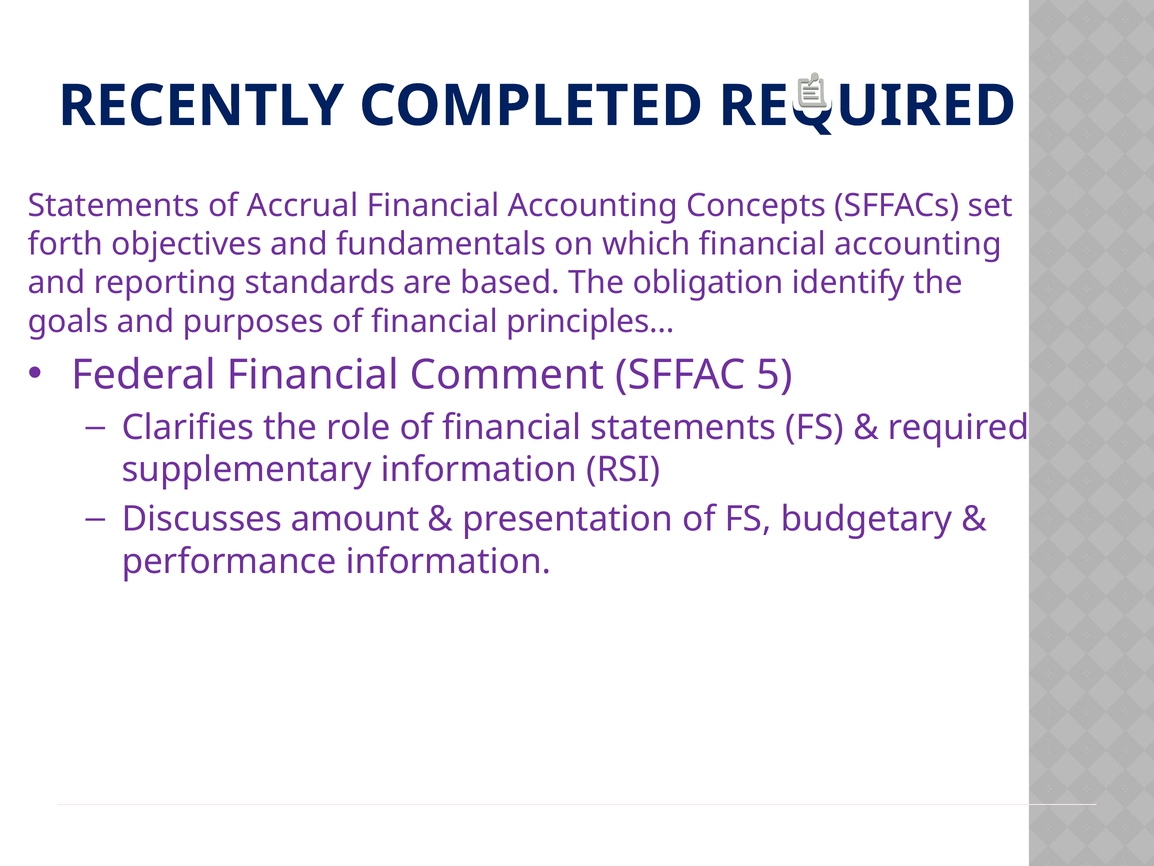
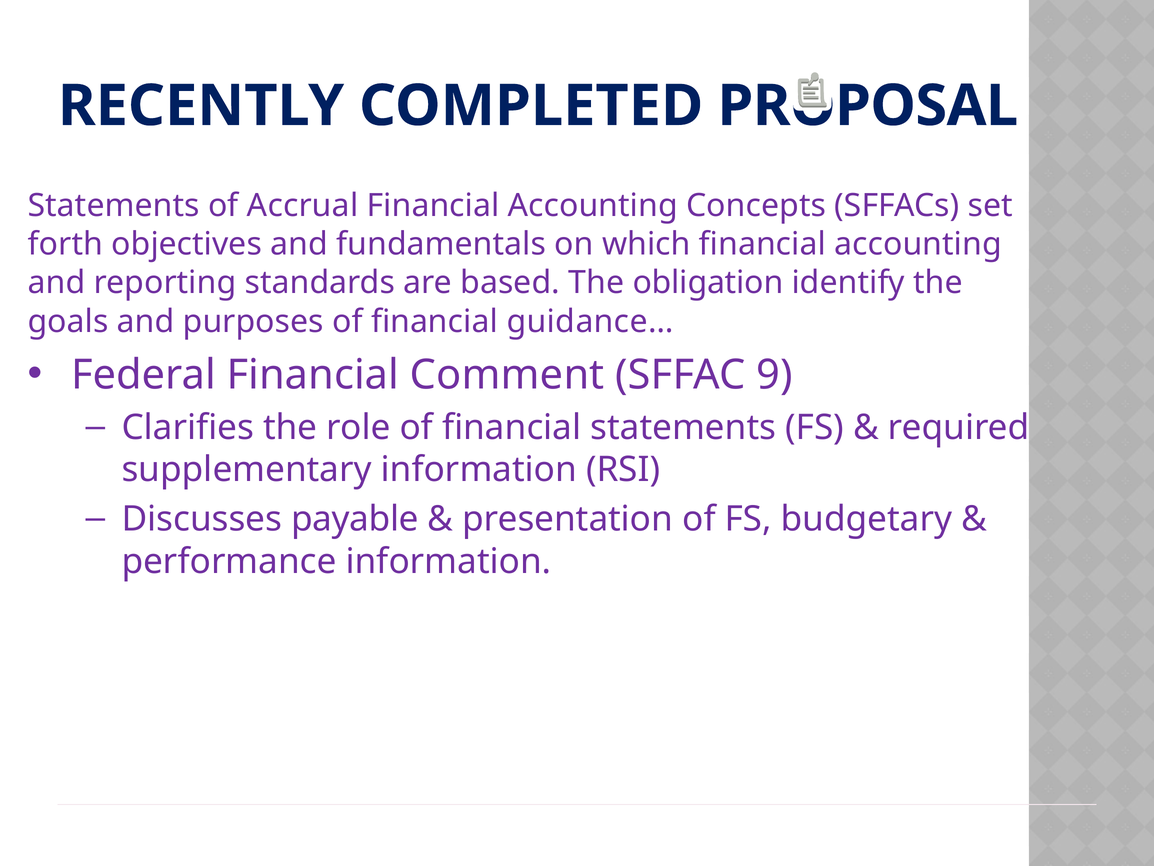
COMPLETED REQUIRED: REQUIRED -> PROPOSAL (868, 106)
principles…: principles… -> guidance… (590, 321)
5: 5 -> 9 (774, 375)
amount: amount -> payable (355, 519)
